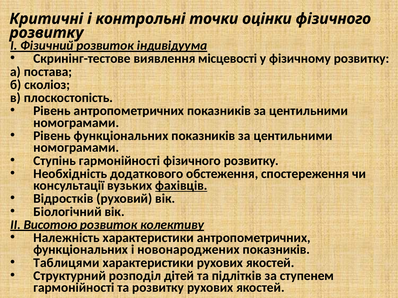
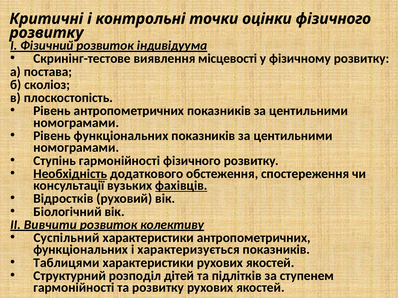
Необхідність underline: none -> present (70, 174)
Висотою: Висотою -> Вивчити (50, 225)
Належність: Належність -> Суспільний (66, 238)
новонароджених: новонароджених -> характеризується (188, 250)
